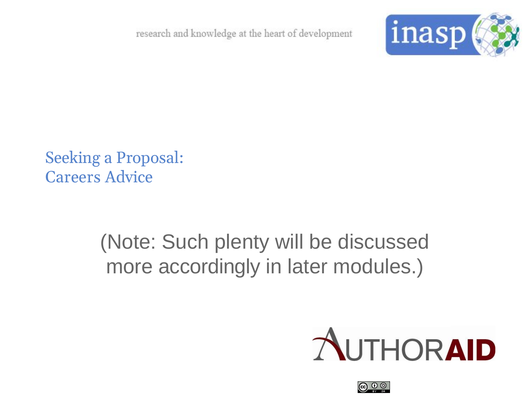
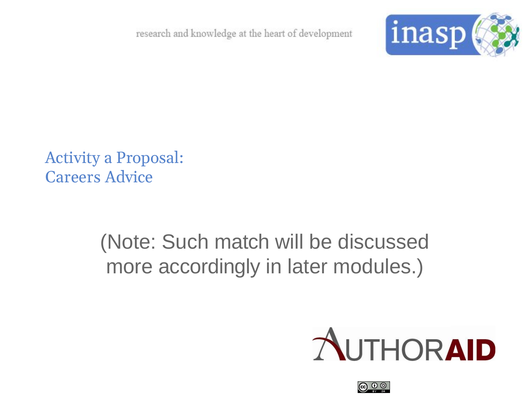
Seeking: Seeking -> Activity (73, 157)
plenty: plenty -> match (242, 242)
